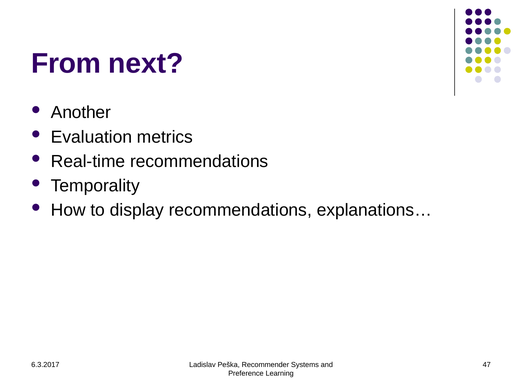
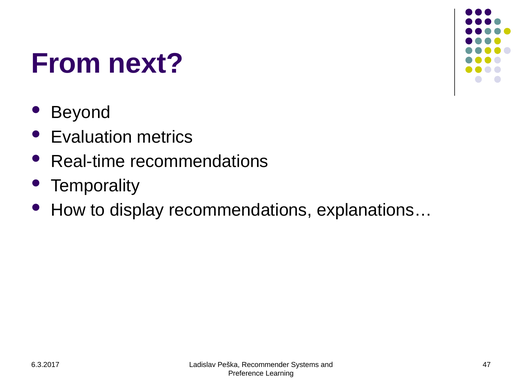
Another: Another -> Beyond (81, 112)
